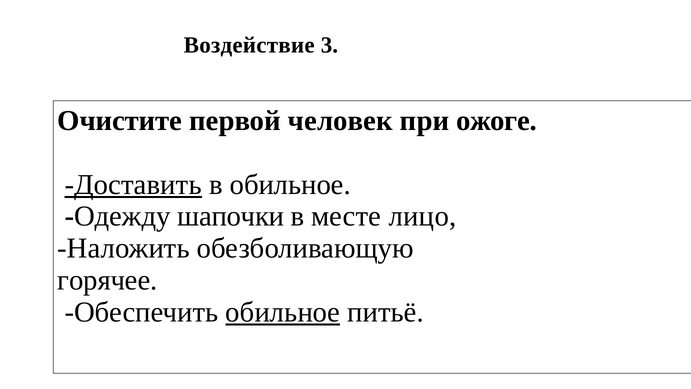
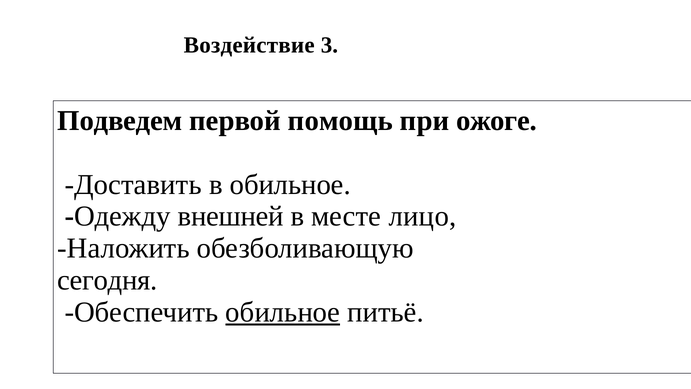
Очистите: Очистите -> Подведем (120, 121)
человек: человек -> помощь (340, 121)
Доставить underline: present -> none (133, 184)
шапочки: шапочки -> внешней (231, 216)
горячее: горячее -> сегодня (107, 280)
